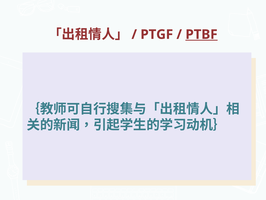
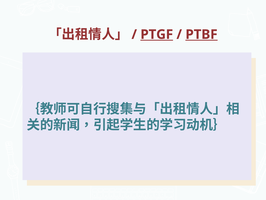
PTGF underline: none -> present (157, 34)
